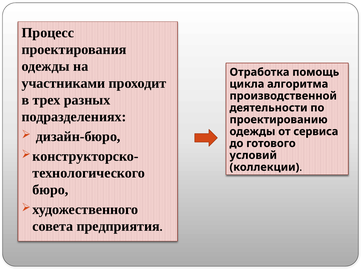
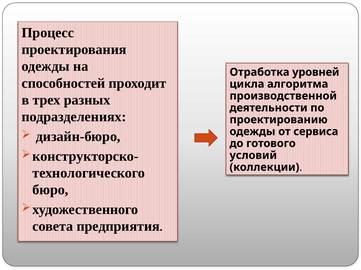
помощь: помощь -> уровней (316, 72)
участниками: участниками -> способностей (63, 83)
